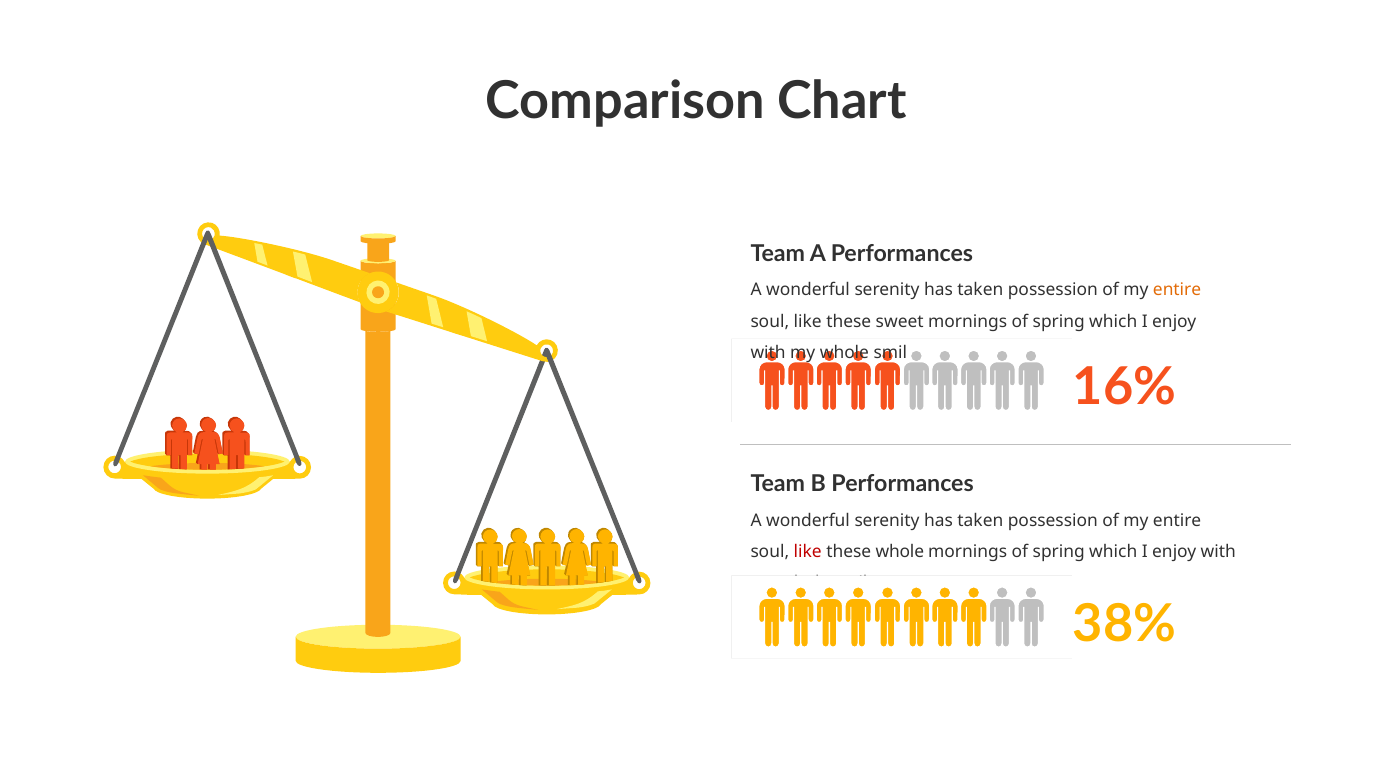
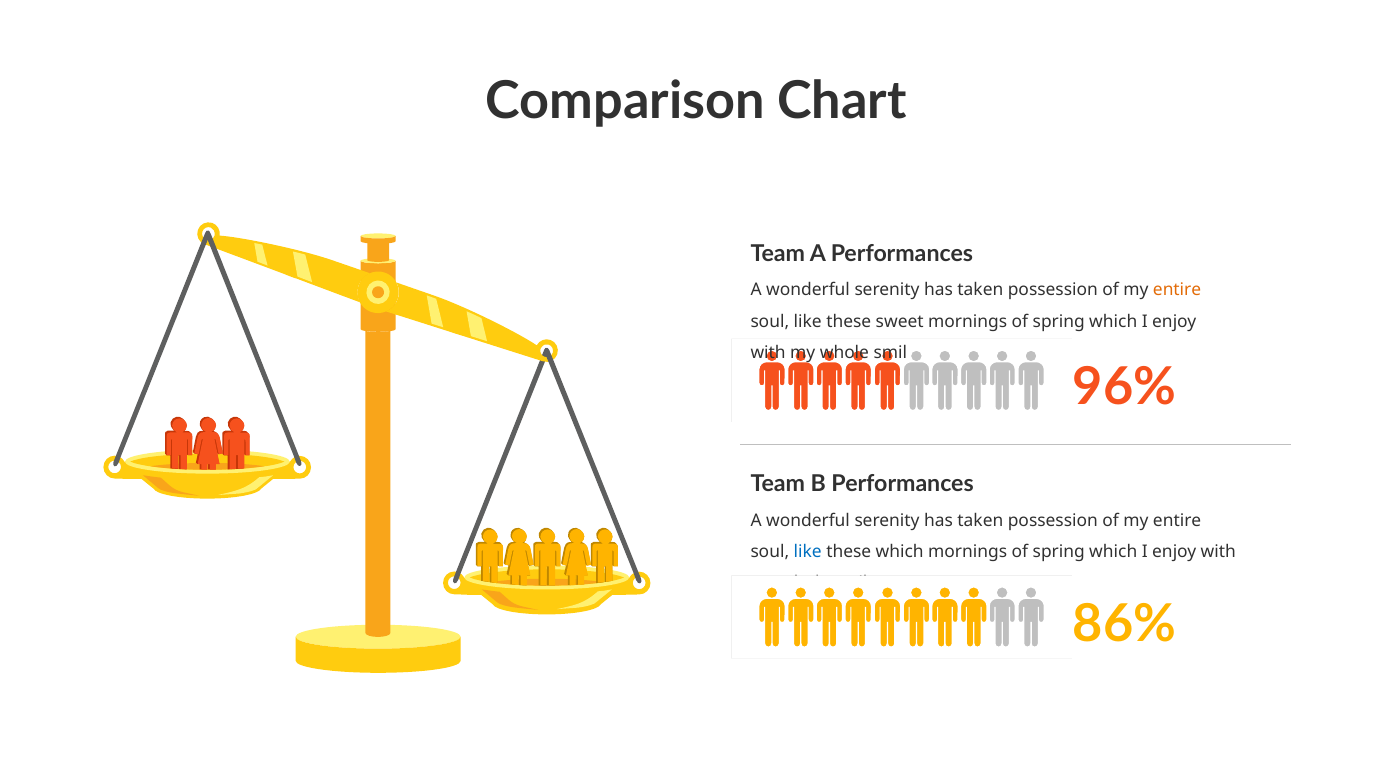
16%: 16% -> 96% (1125, 388)
like colour: red -> blue (808, 552)
these whole: whole -> which (900, 552)
38%: 38% -> 86% (1125, 624)
